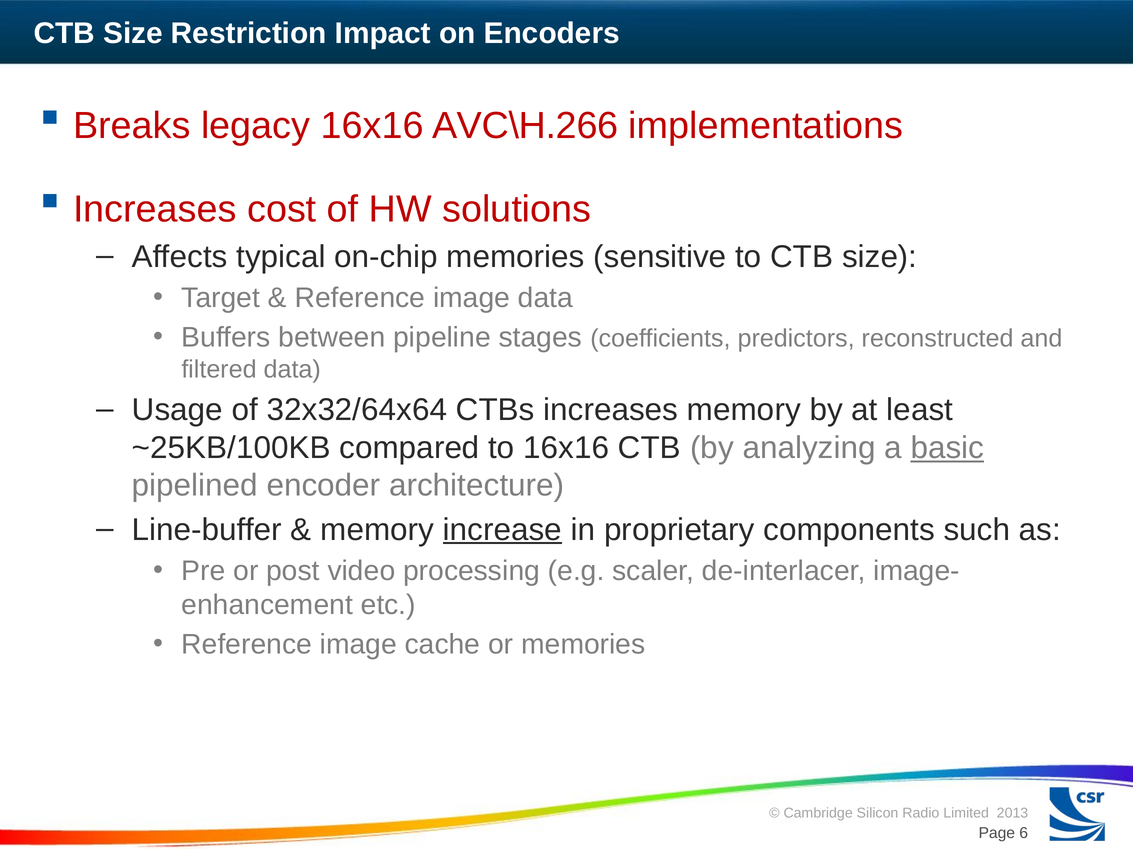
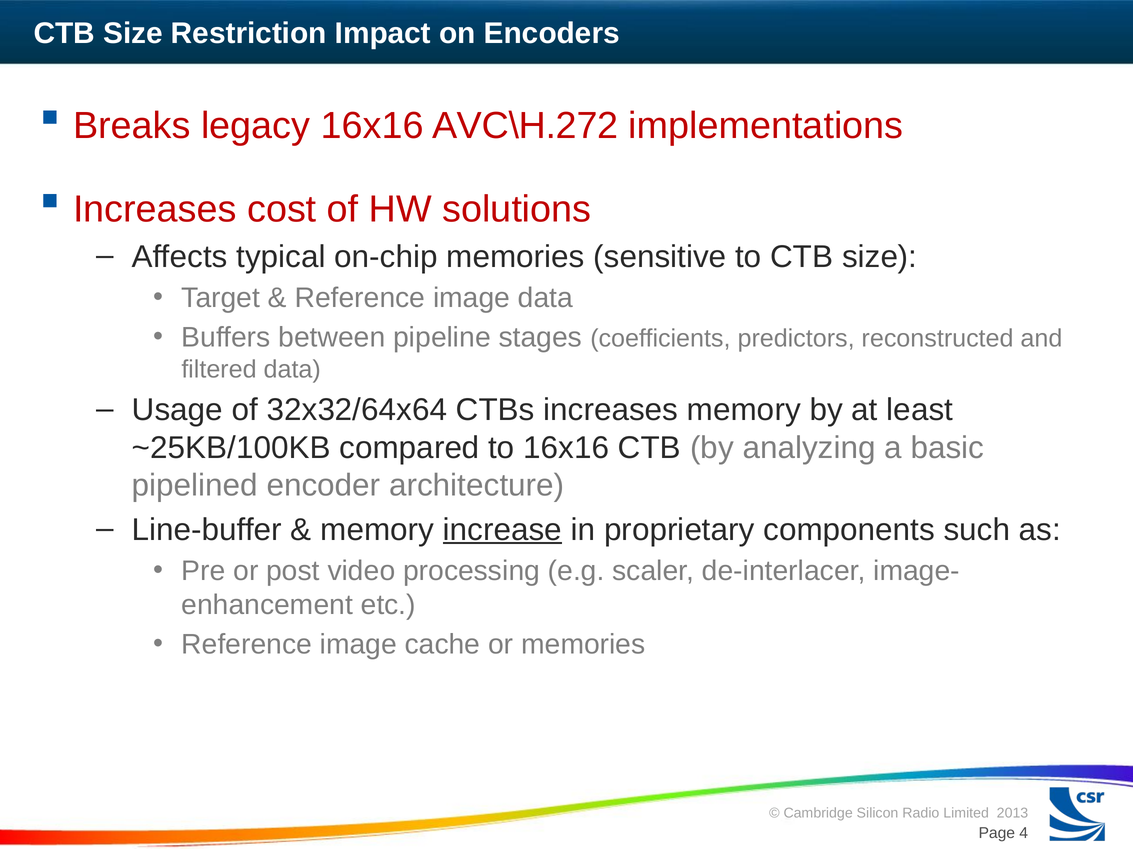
AVC\H.266: AVC\H.266 -> AVC\H.272 (525, 126)
basic underline: present -> none (947, 448)
6: 6 -> 4 (1024, 834)
